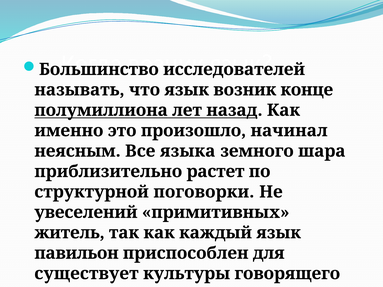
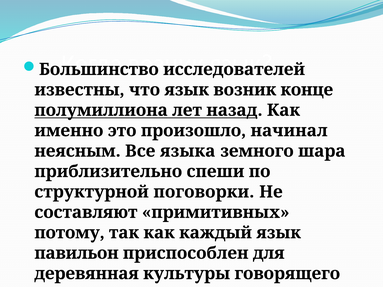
называть: называть -> известны (79, 90)
растет: растет -> спеши (215, 172)
увеселений: увеселений -> составляют (86, 212)
житель: житель -> потому (70, 233)
существует: существует -> деревянная (87, 274)
